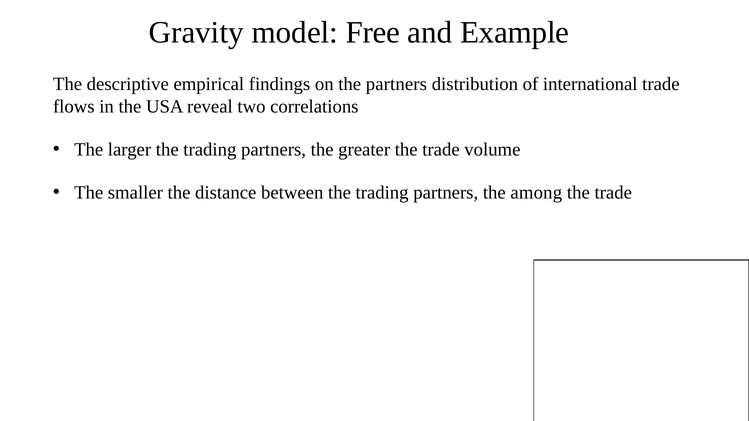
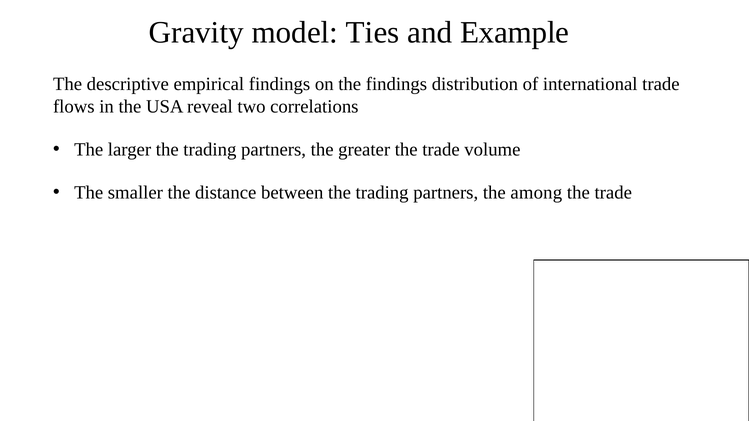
Free: Free -> Ties (373, 33)
the partners: partners -> findings (396, 84)
